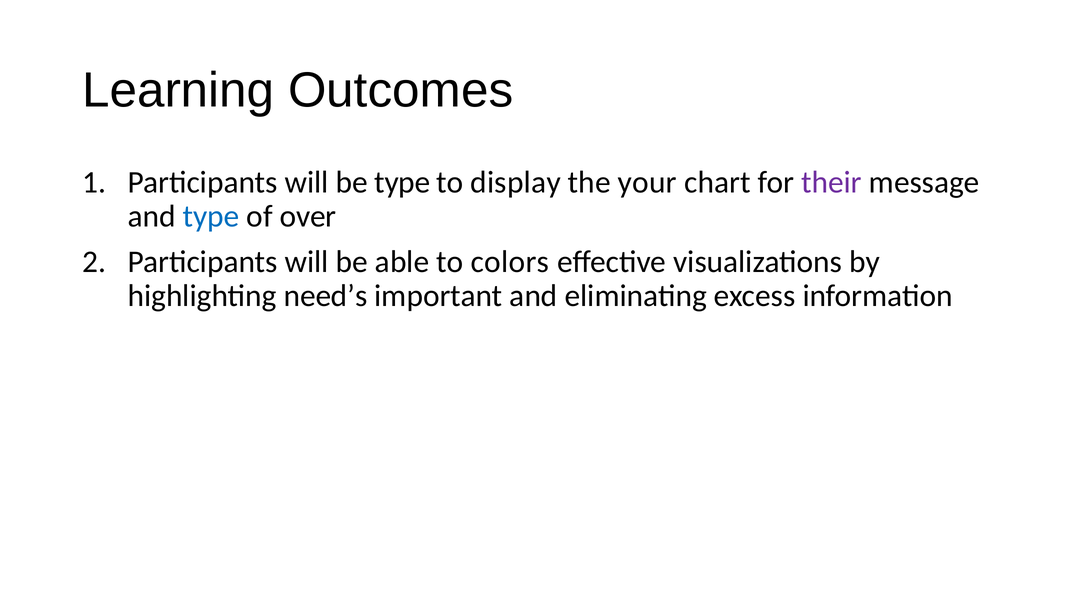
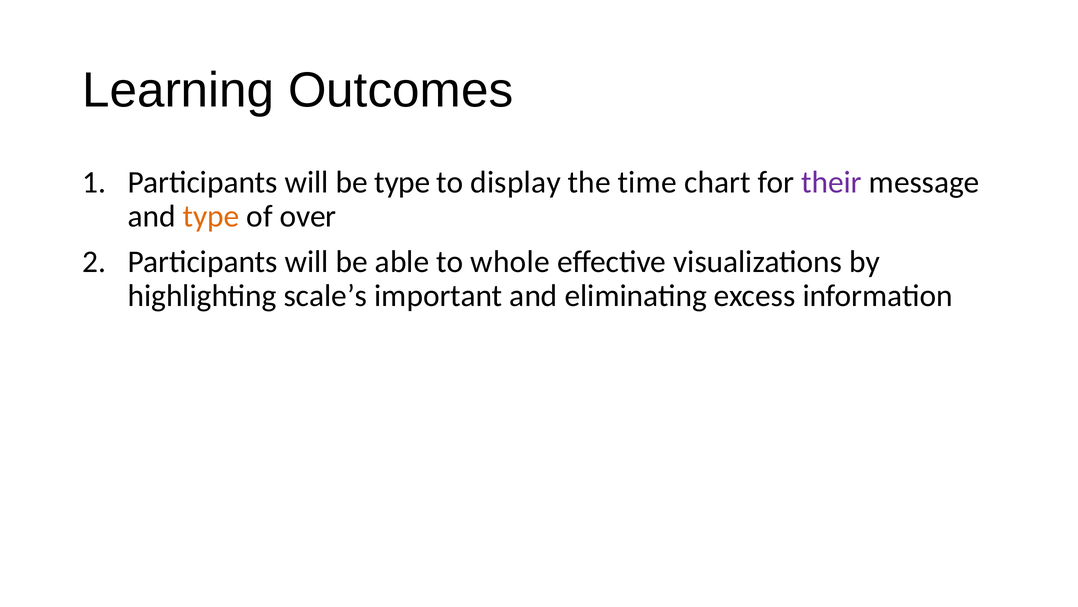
your: your -> time (647, 182)
type colour: blue -> orange (211, 216)
colors: colors -> whole (510, 261)
need’s: need’s -> scale’s (325, 295)
